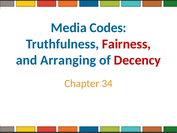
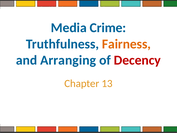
Codes: Codes -> Crime (108, 28)
Fairness colour: red -> orange (126, 44)
34: 34 -> 13 (107, 83)
